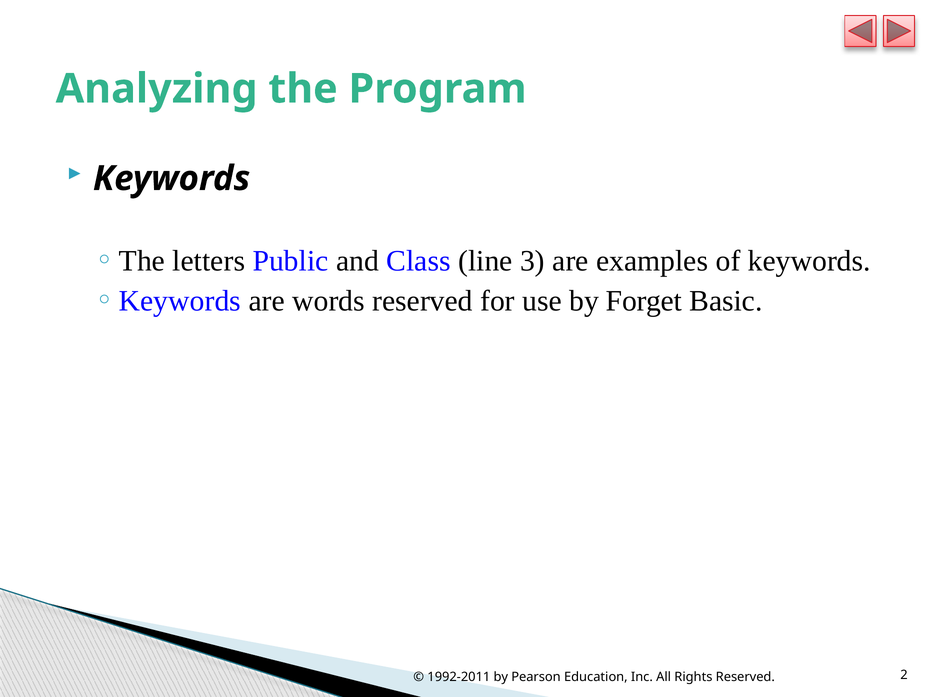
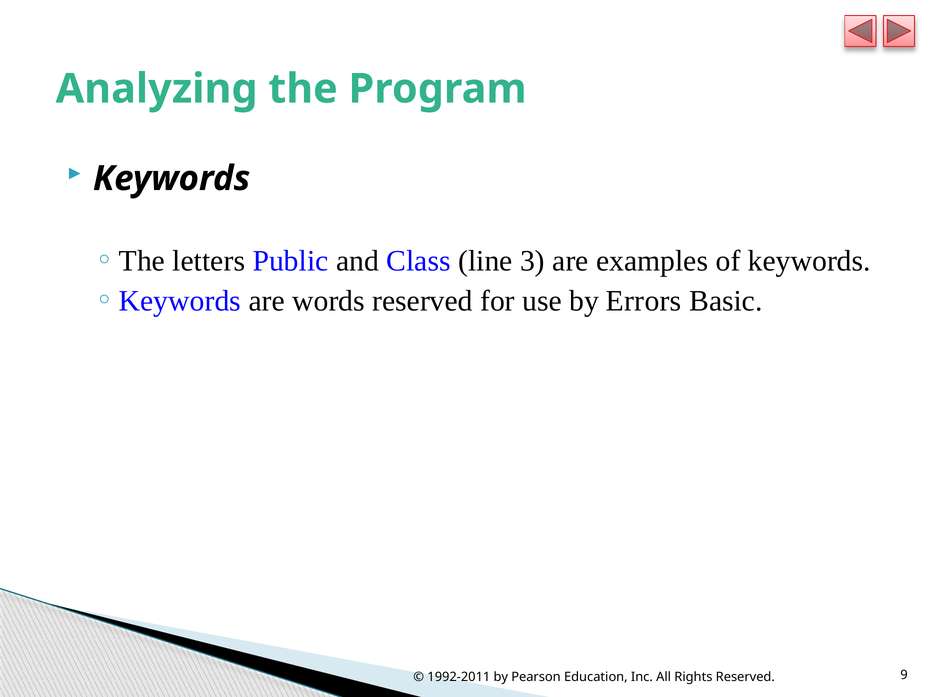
Forget: Forget -> Errors (644, 301)
2: 2 -> 9 (904, 675)
